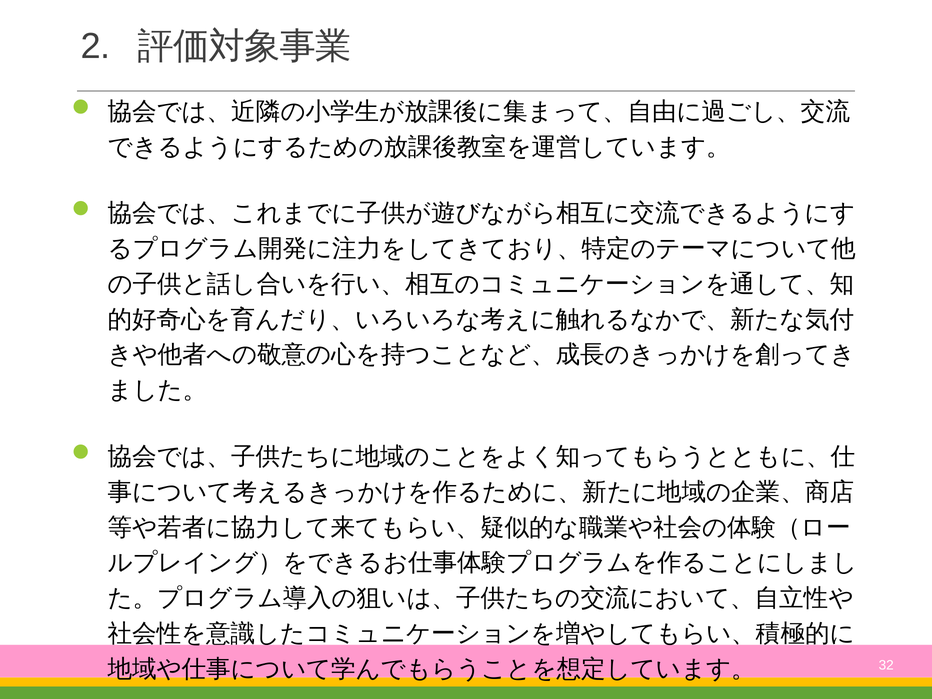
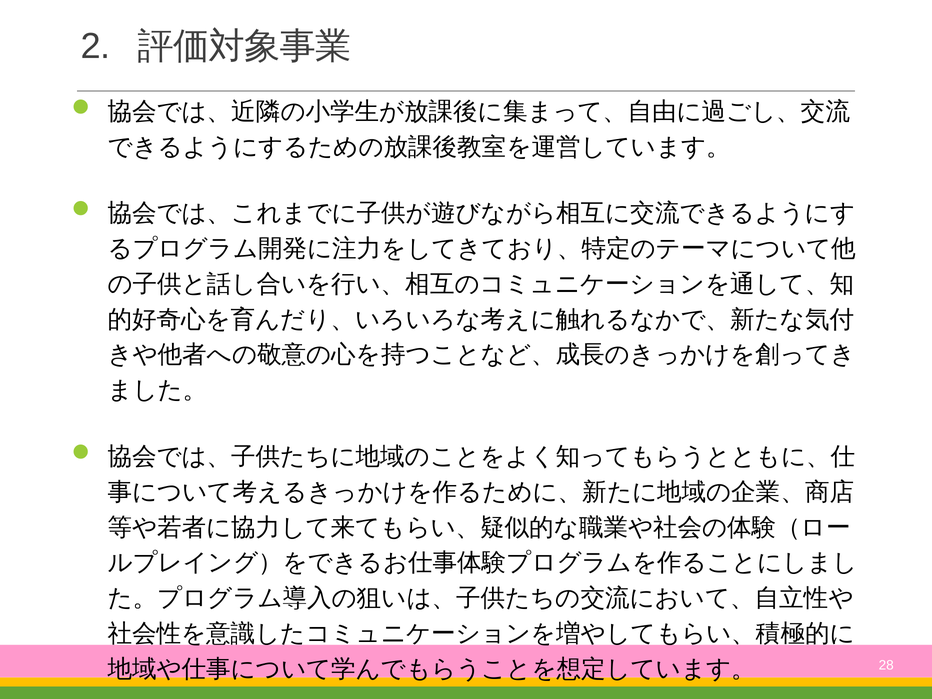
32: 32 -> 28 (886, 665)
